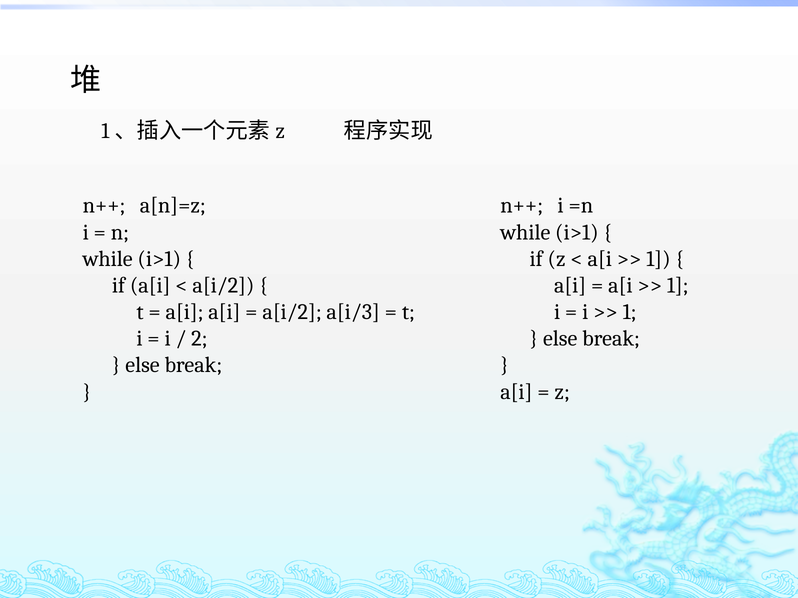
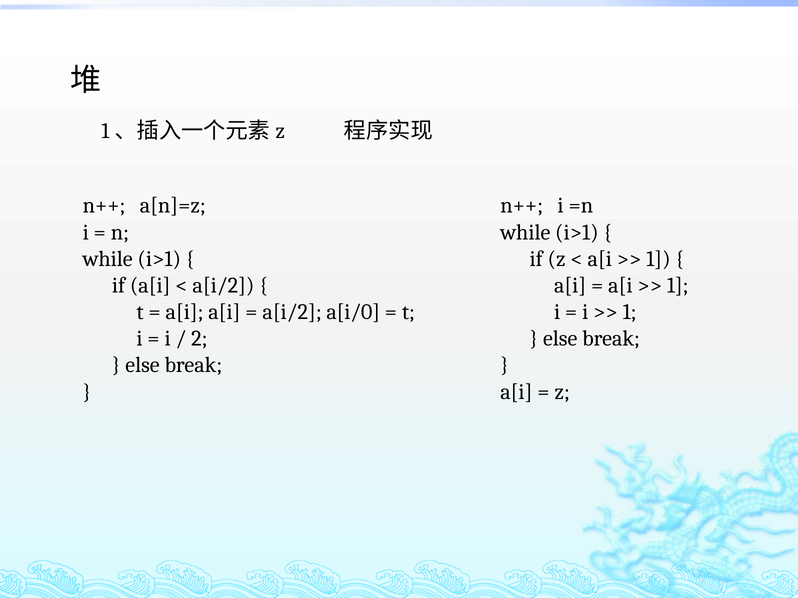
a[i/3: a[i/3 -> a[i/0 (353, 312)
